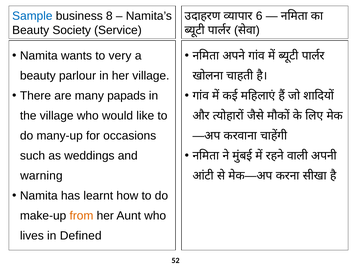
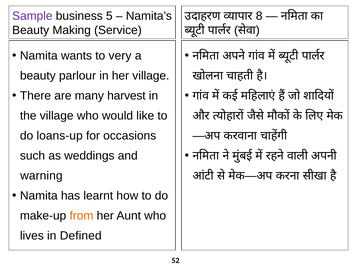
Sample colour: blue -> purple (32, 16)
8: 8 -> 5 (109, 16)
6: 6 -> 8 (259, 16)
Society: Society -> Making (72, 30)
papads: papads -> harvest (126, 96)
many-up: many-up -> loans-up (60, 136)
